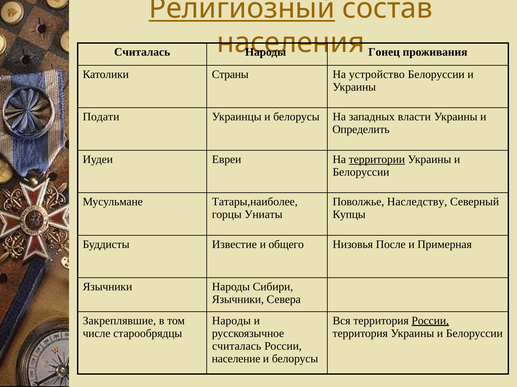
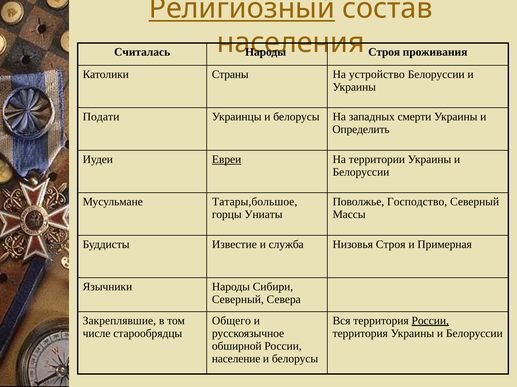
Гонец: Гонец -> Строя (384, 52)
власти: власти -> смерти (414, 117)
Евреи underline: none -> present (227, 160)
территории underline: present -> none (377, 160)
Татары,наиболее: Татары,наиболее -> Татары,большое (255, 202)
Наследству: Наследству -> Господство (417, 202)
Купцы: Купцы -> Массы (349, 215)
общего: общего -> служба (286, 245)
Низовья После: После -> Строя (391, 245)
Язычники: Язычники -> Северный (238, 300)
Народы: Народы -> Общего (231, 321)
считалась: считалась -> обширной (237, 347)
